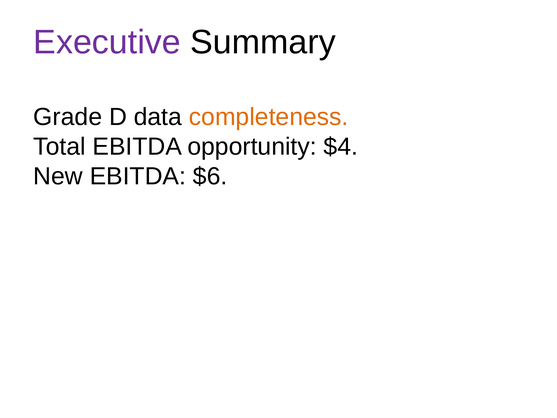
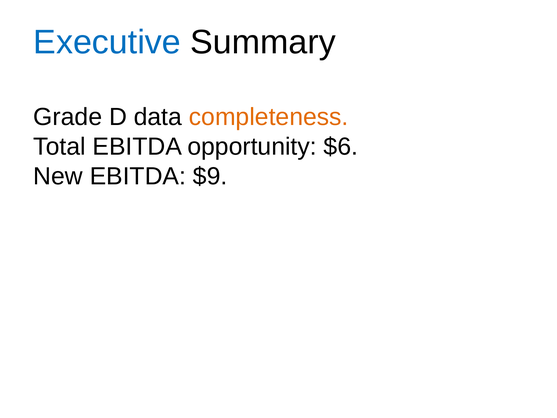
Executive colour: purple -> blue (107, 42)
$4: $4 -> $6 (341, 147)
$6: $6 -> $9 (210, 176)
